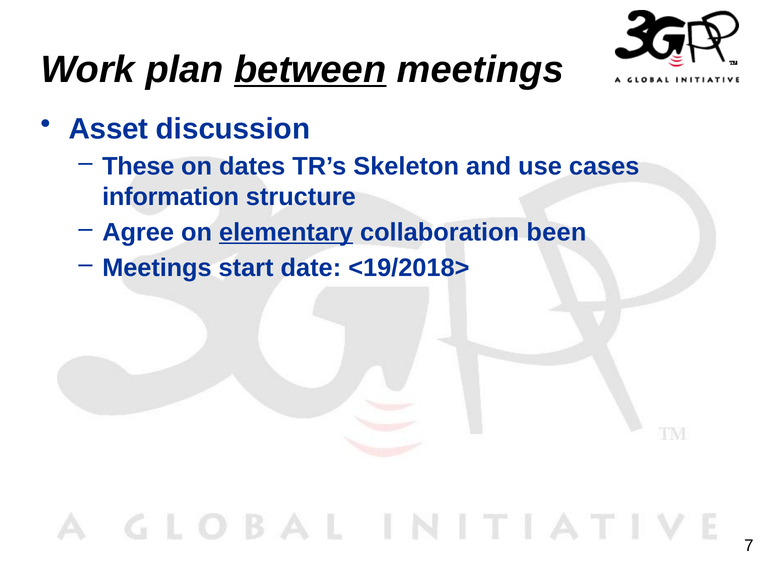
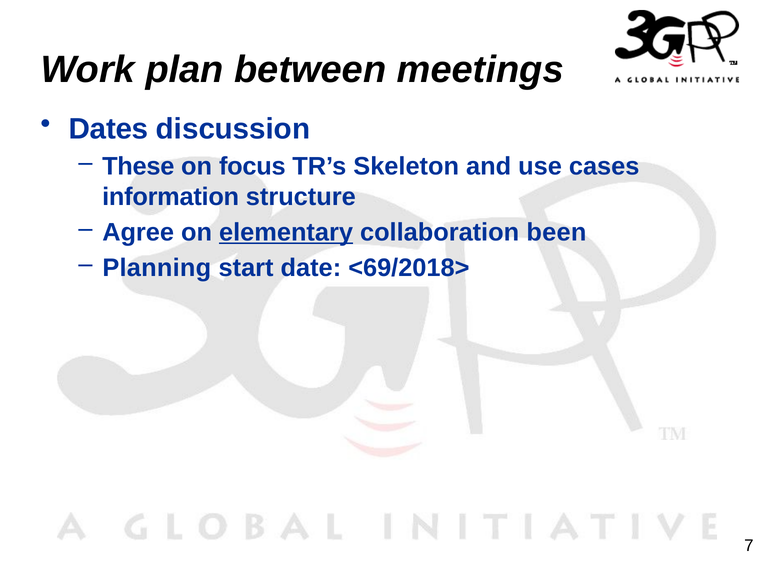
between underline: present -> none (310, 70)
Asset: Asset -> Dates (108, 129)
dates: dates -> focus (252, 167)
Meetings: Meetings -> Planning (157, 268)
<19/2018>: <19/2018> -> <69/2018> (409, 268)
